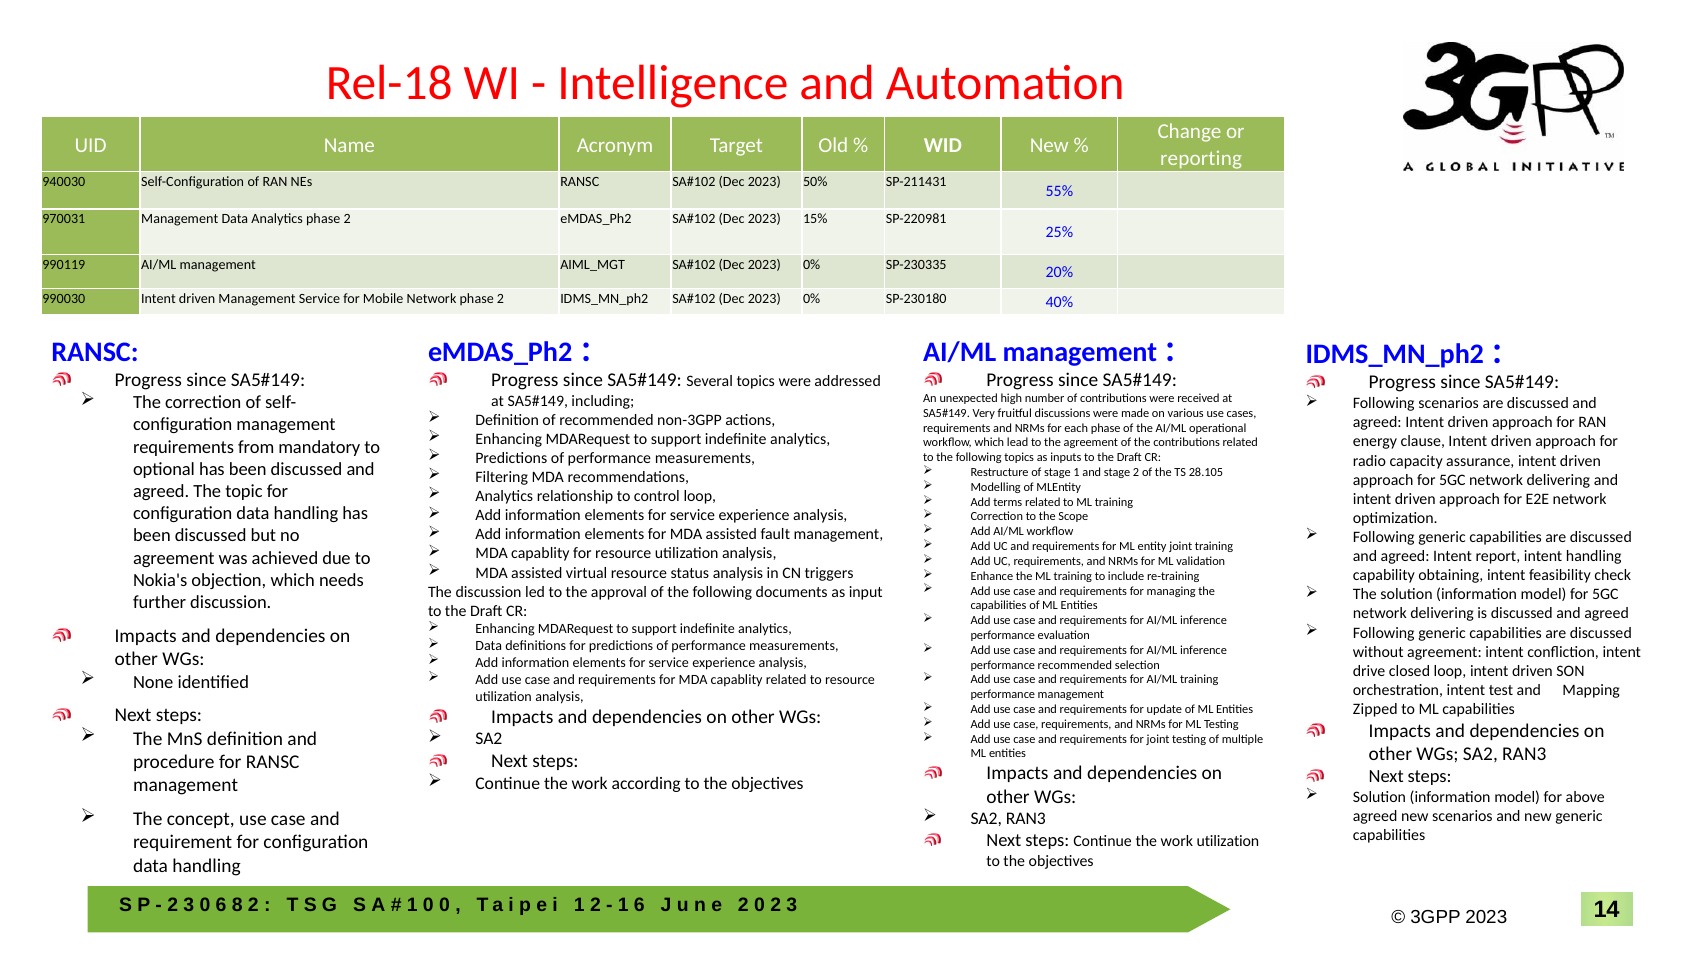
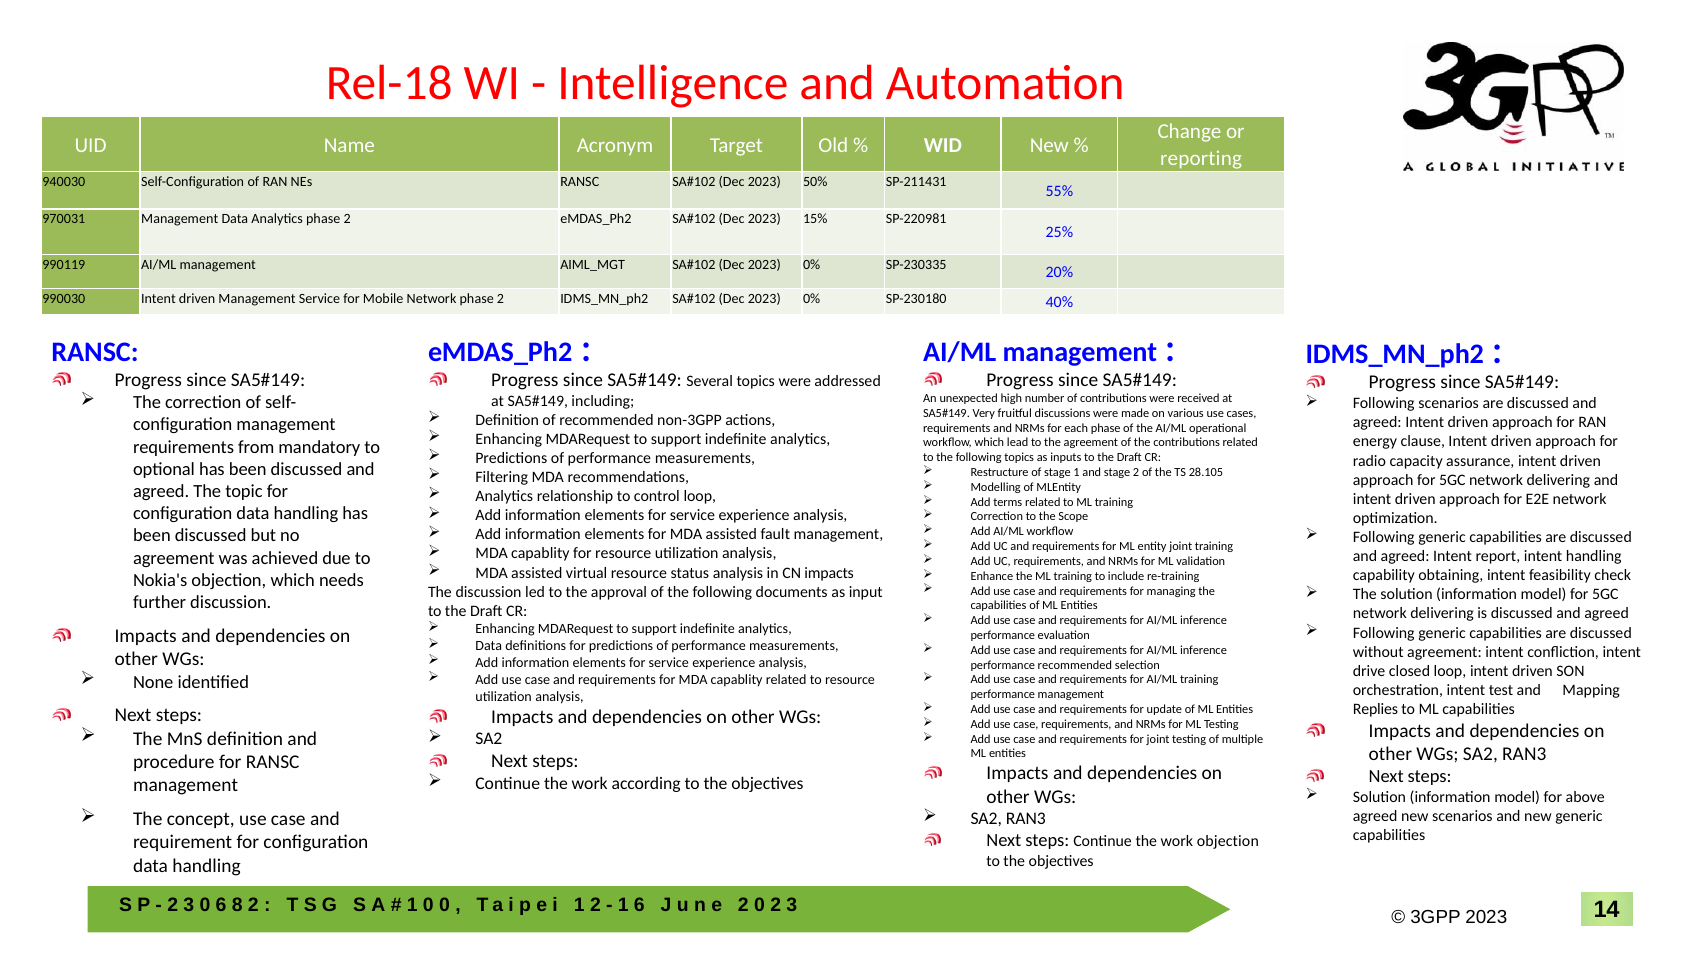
CN triggers: triggers -> impacts (829, 573)
Zipped: Zipped -> Replies (1375, 709)
work utilization: utilization -> objection (1228, 841)
